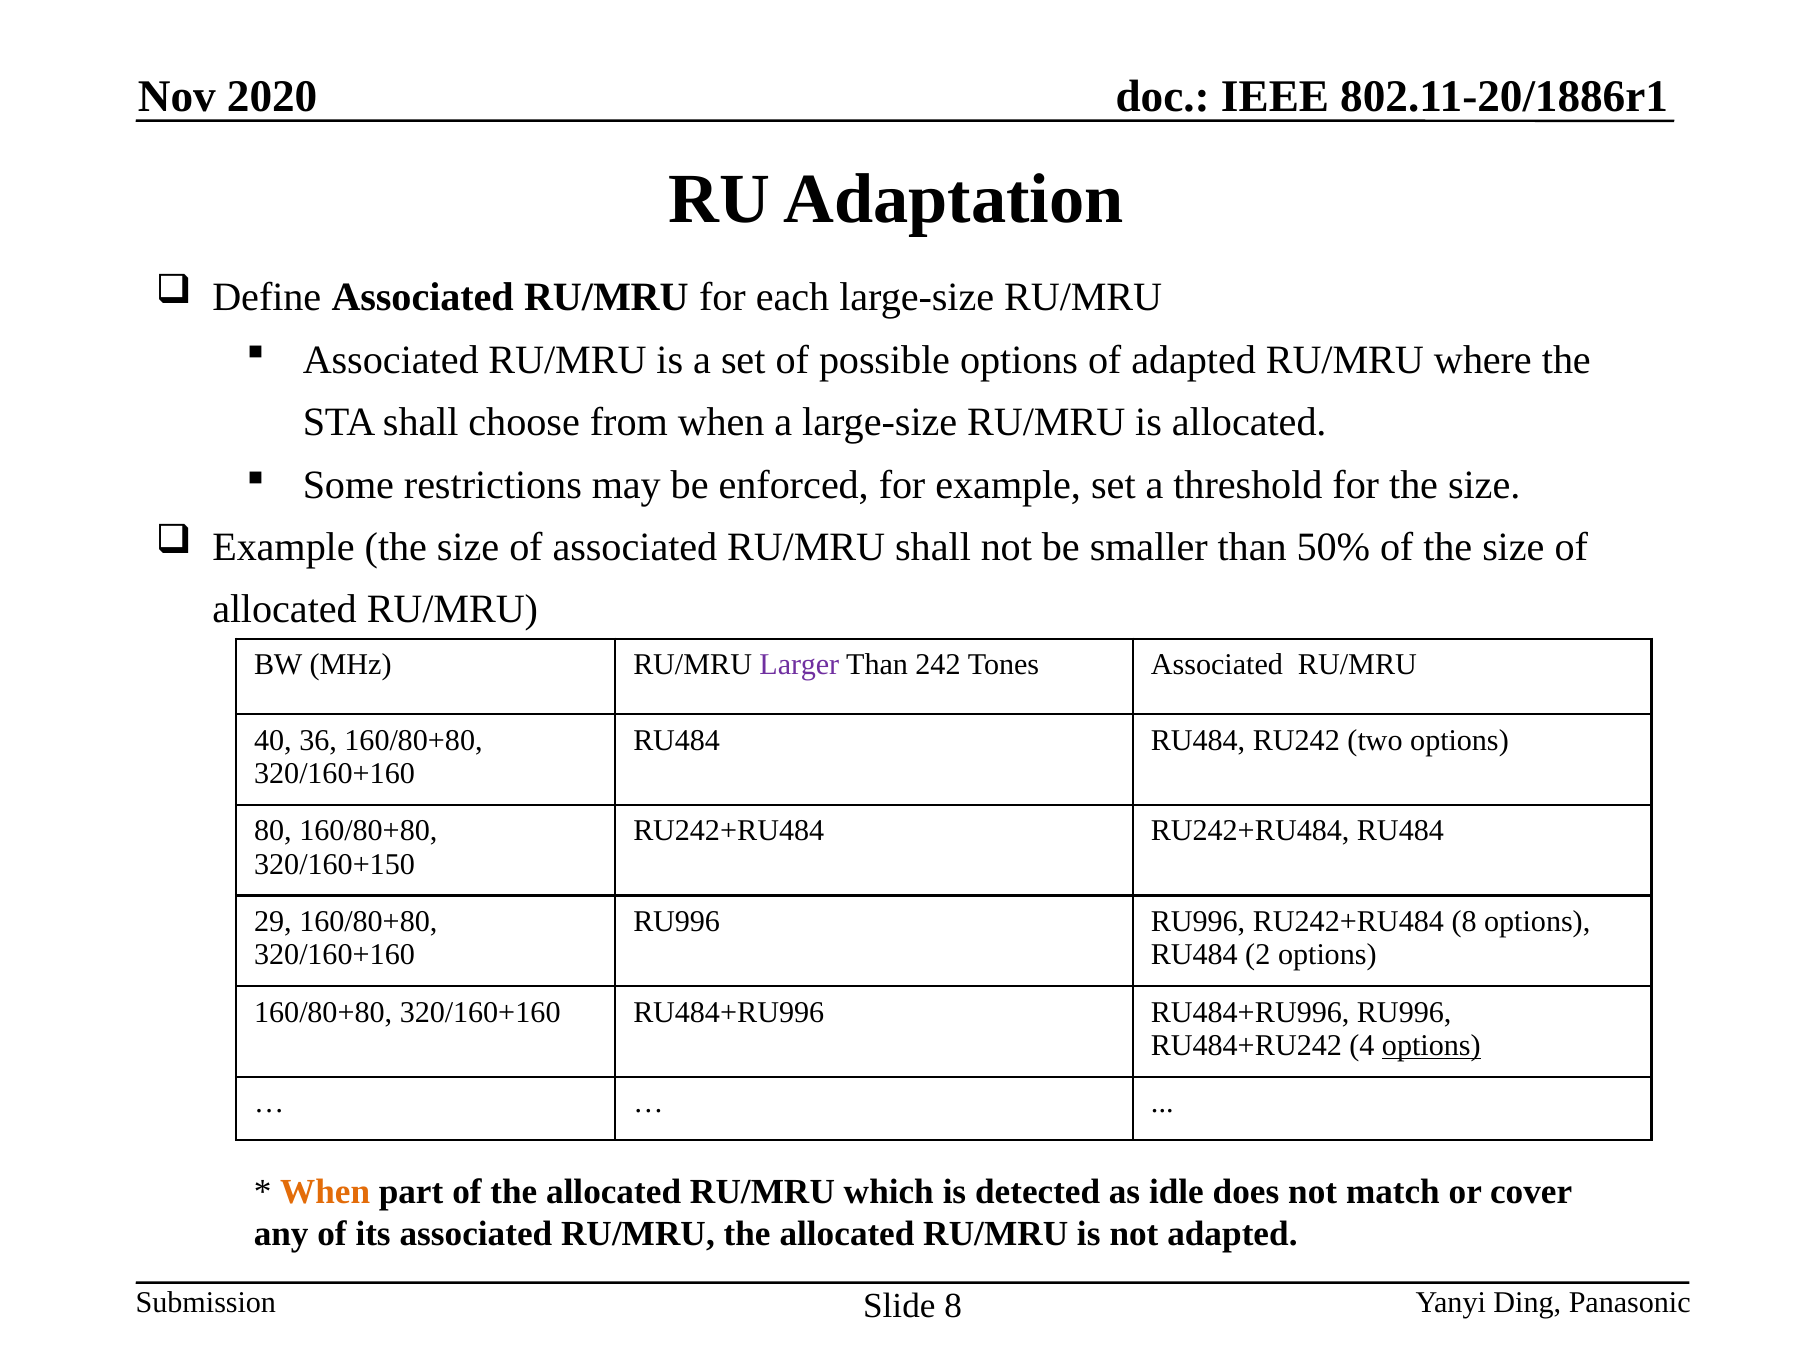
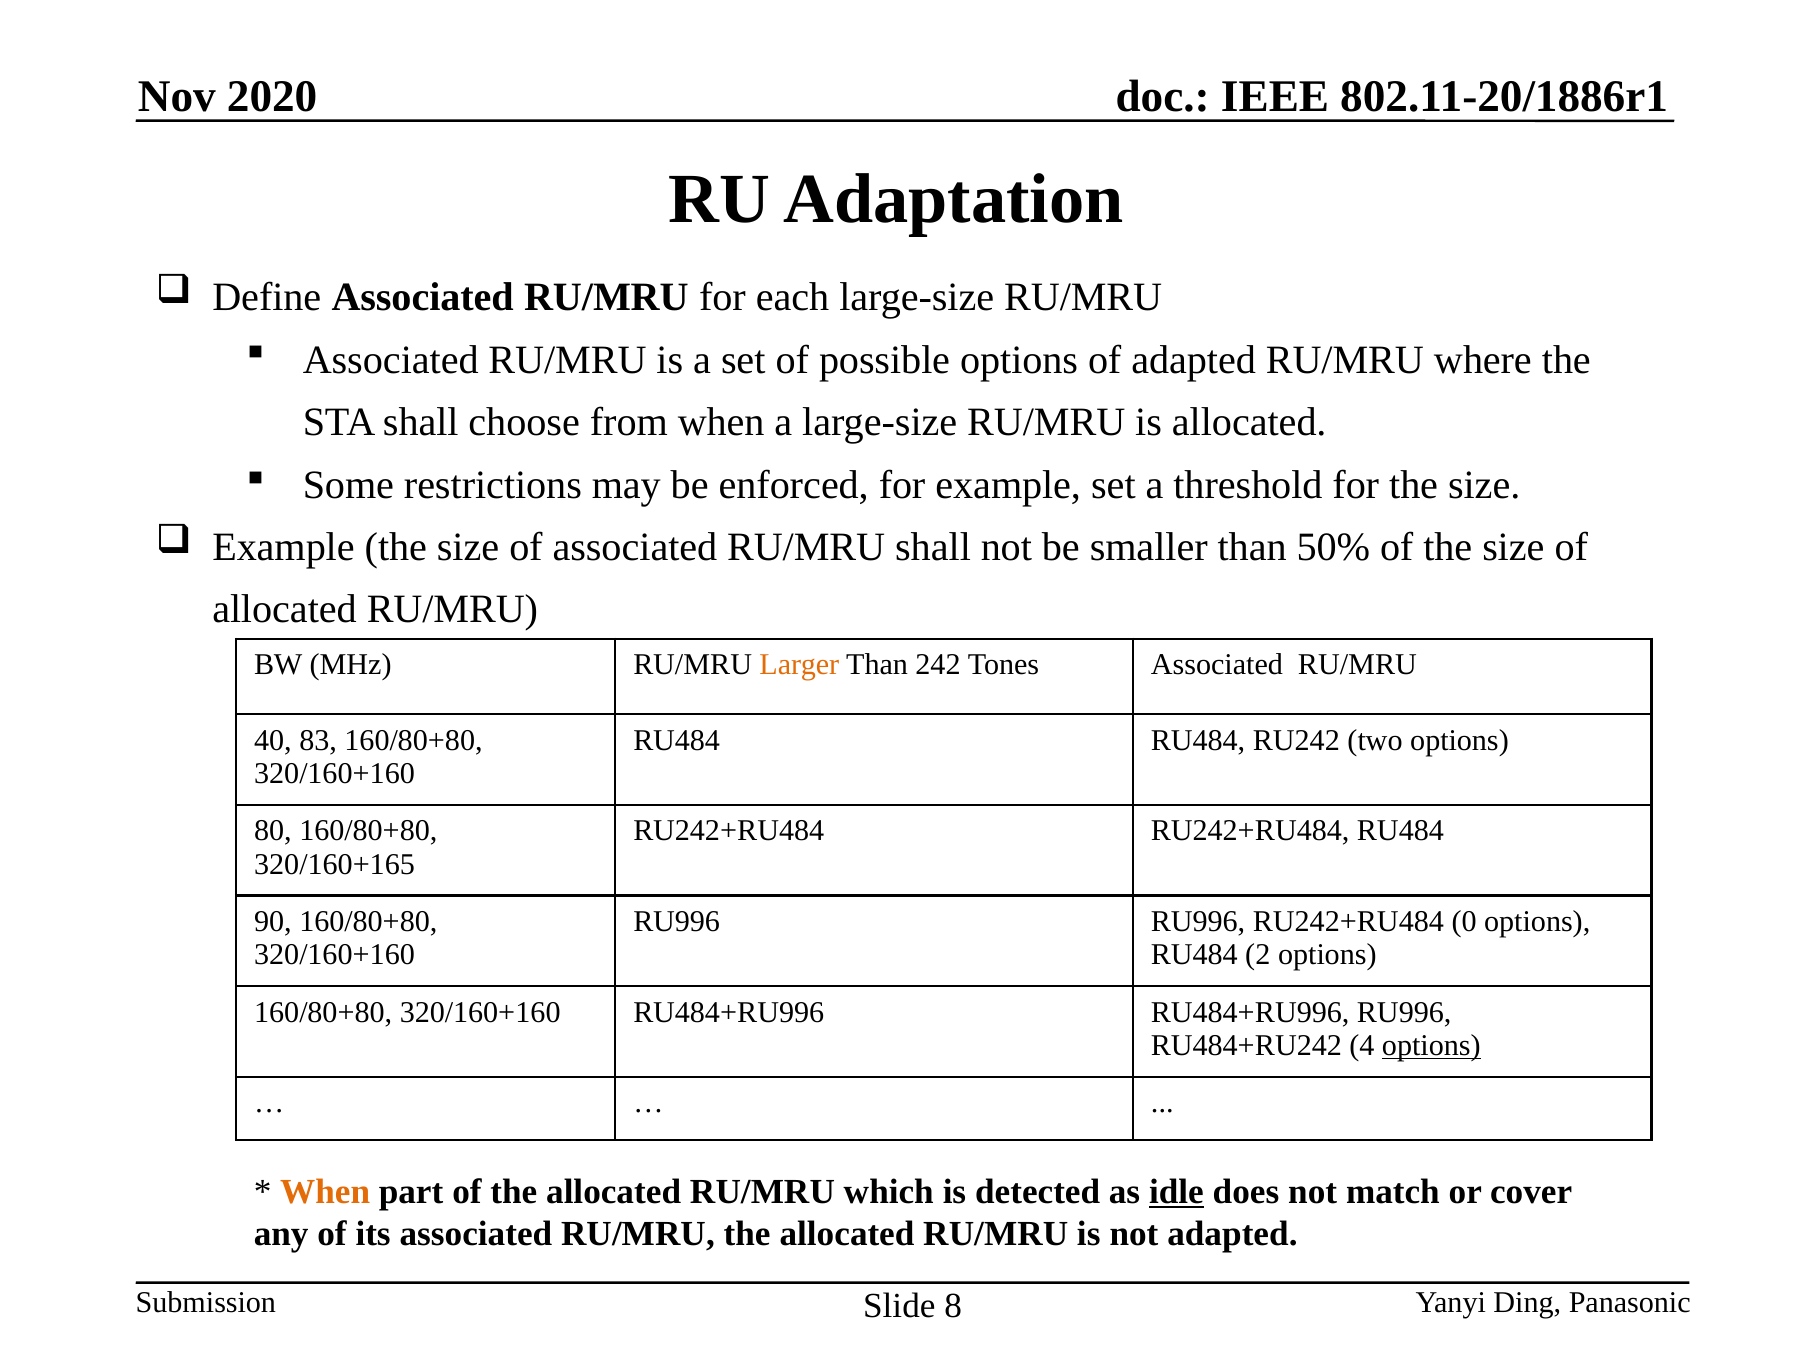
Larger colour: purple -> orange (799, 665)
36: 36 -> 83 (318, 740)
320/160+150: 320/160+150 -> 320/160+165 (335, 864)
29: 29 -> 90 (273, 921)
RU242+RU484 8: 8 -> 0 (1464, 921)
idle underline: none -> present (1176, 1191)
